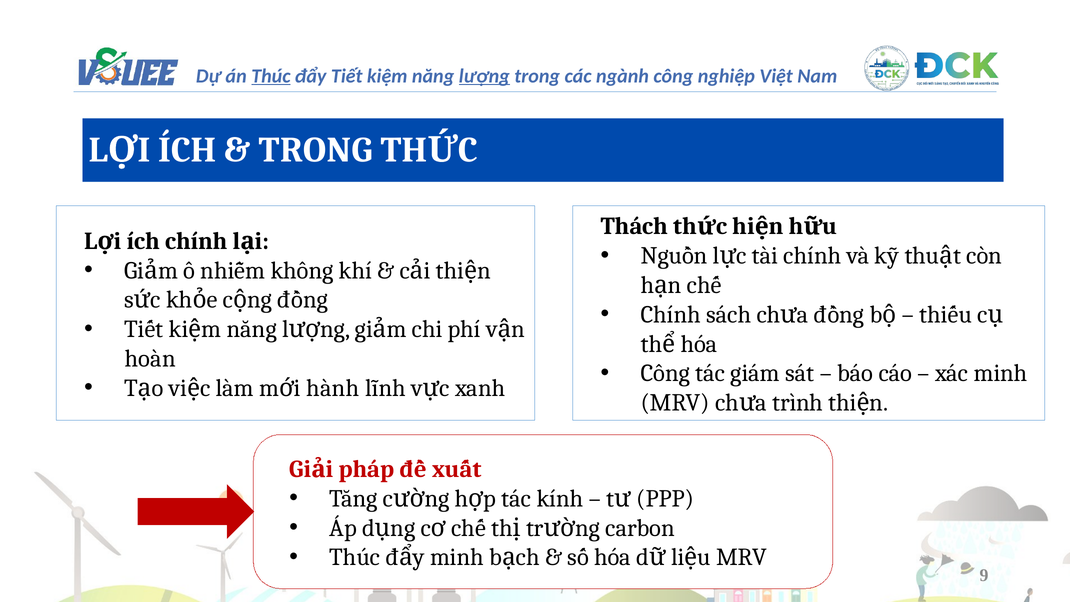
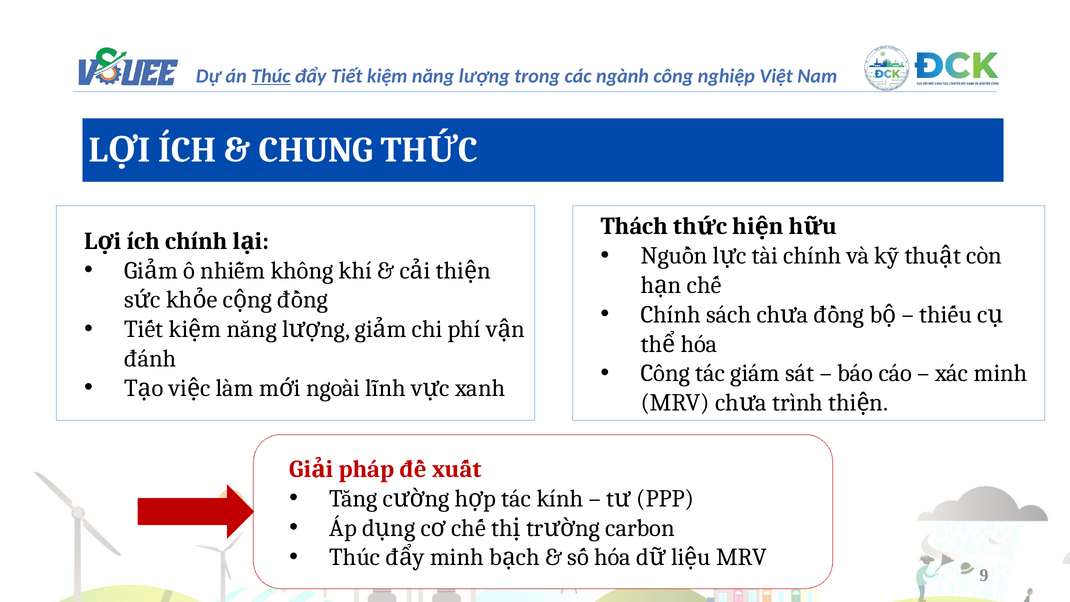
lượng underline: present -> none (484, 76)
TRONG: TRONG -> CHUNG (316, 150)
hoàn: hoàn -> đánh (150, 359)
hành: hành -> ngoài (333, 388)
